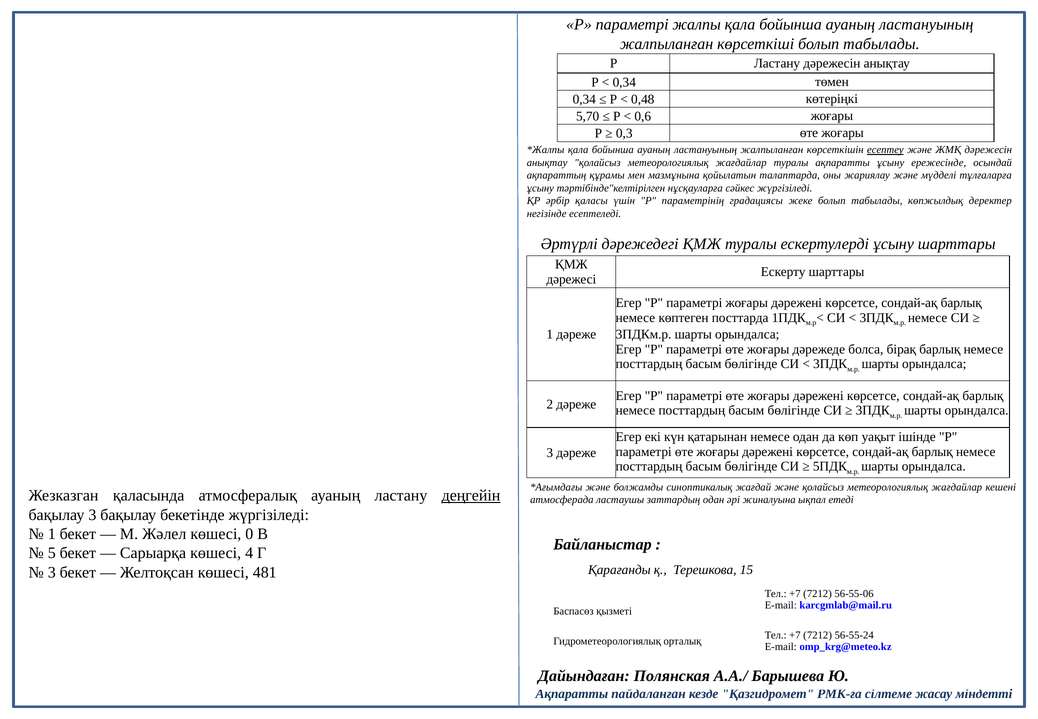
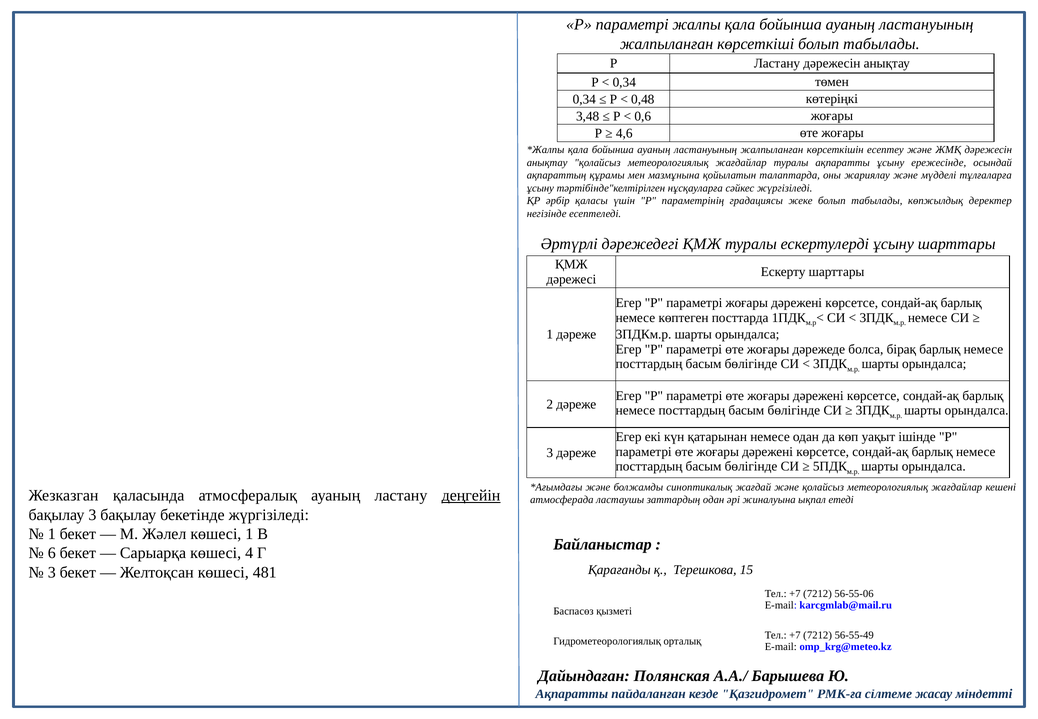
5,70: 5,70 -> 3,48 (588, 116)
0,3: 0,3 -> 4,6 (624, 134)
есептеу underline: present -> none (885, 150)
көшесі 0: 0 -> 1 (249, 534)
5: 5 -> 6 (52, 553)
56-55-24: 56-55-24 -> 56-55-49 (854, 635)
